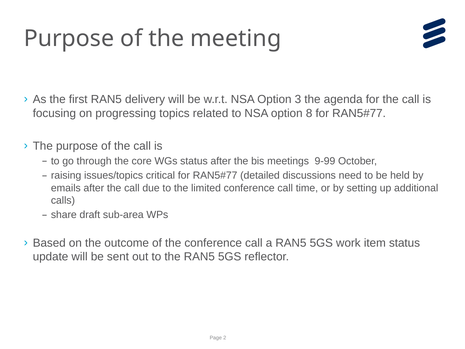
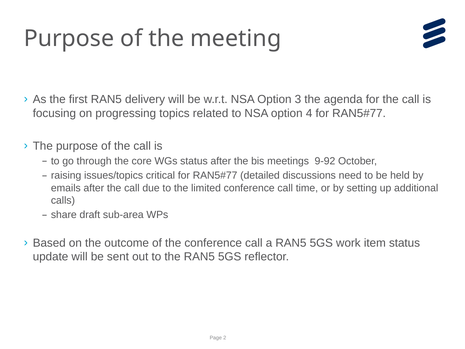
8: 8 -> 4 (309, 113)
9-99: 9-99 -> 9-92 (325, 161)
